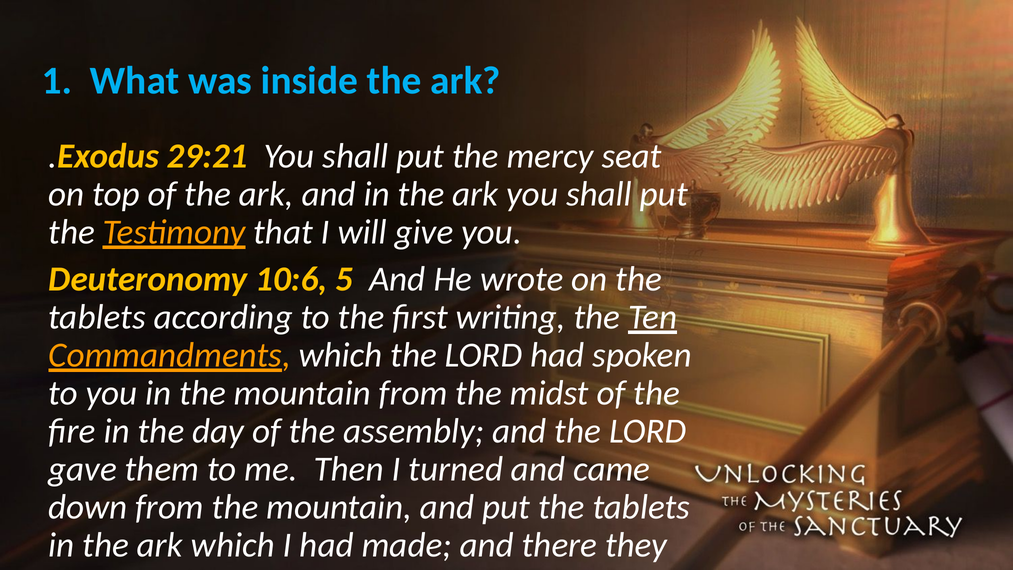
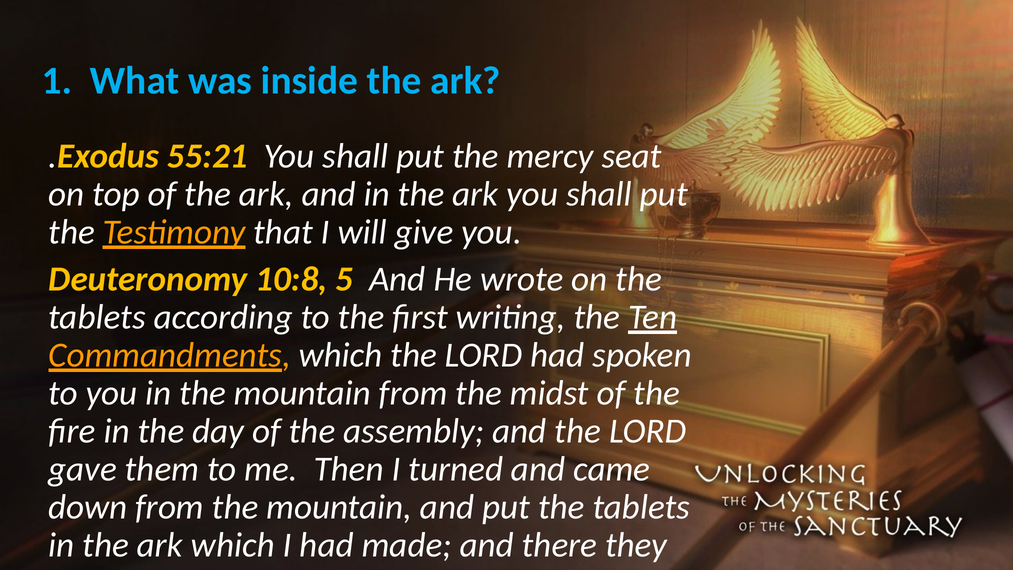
29:21: 29:21 -> 55:21 (207, 156)
10:6: 10:6 -> 10:8 (291, 279)
